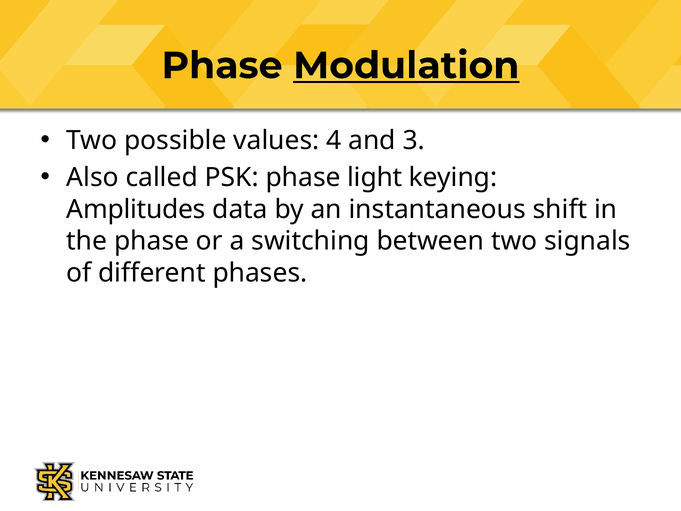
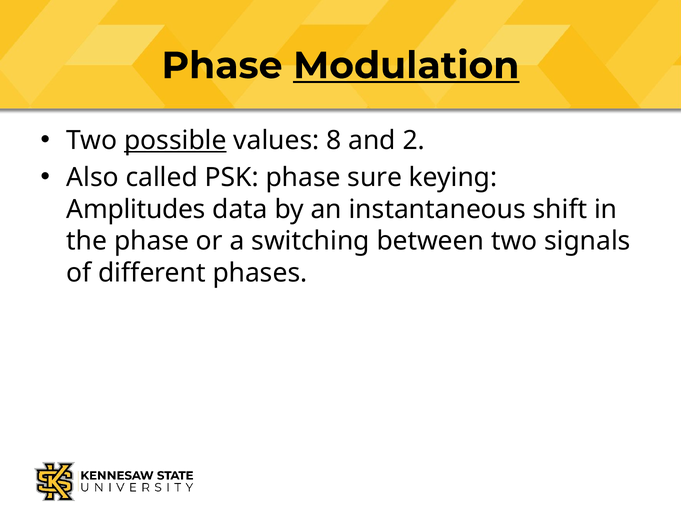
possible underline: none -> present (175, 140)
4: 4 -> 8 (334, 140)
3: 3 -> 2 (414, 140)
light: light -> sure (375, 177)
